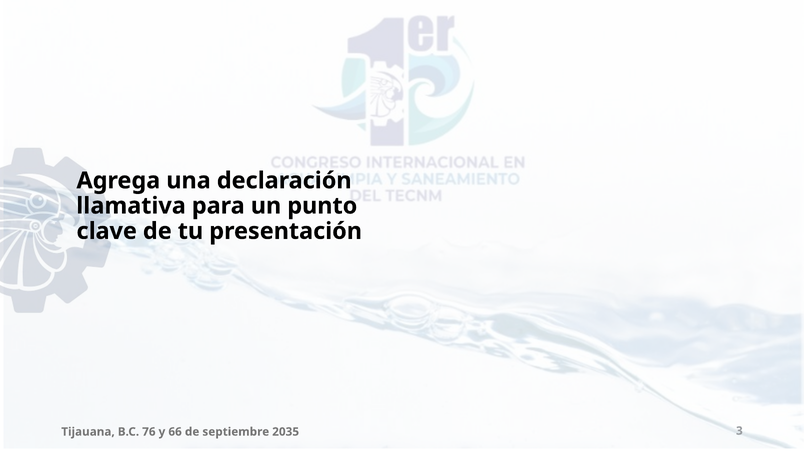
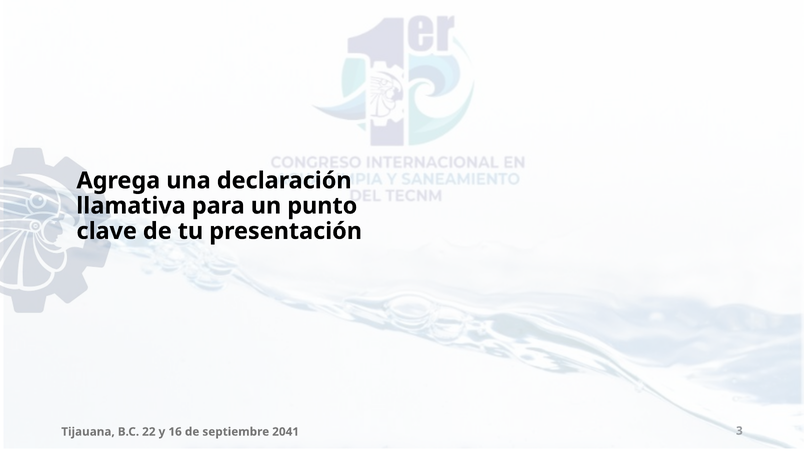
76: 76 -> 22 (149, 432)
66: 66 -> 16 (175, 432)
2035: 2035 -> 2041 (286, 432)
